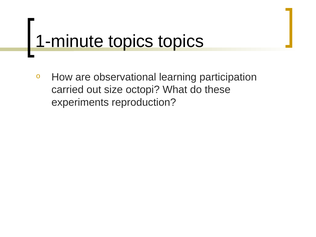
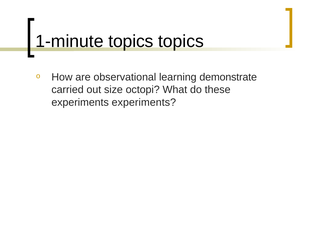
participation: participation -> demonstrate (228, 77)
experiments reproduction: reproduction -> experiments (144, 102)
